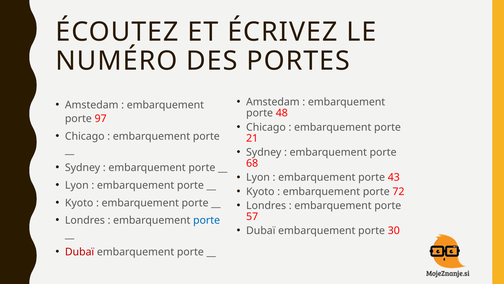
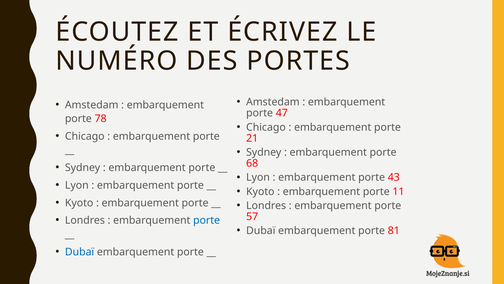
48: 48 -> 47 (282, 113)
97: 97 -> 78 (101, 119)
72: 72 -> 11 (398, 191)
30: 30 -> 81 (394, 230)
Dubaï colour: red -> blue (80, 251)
